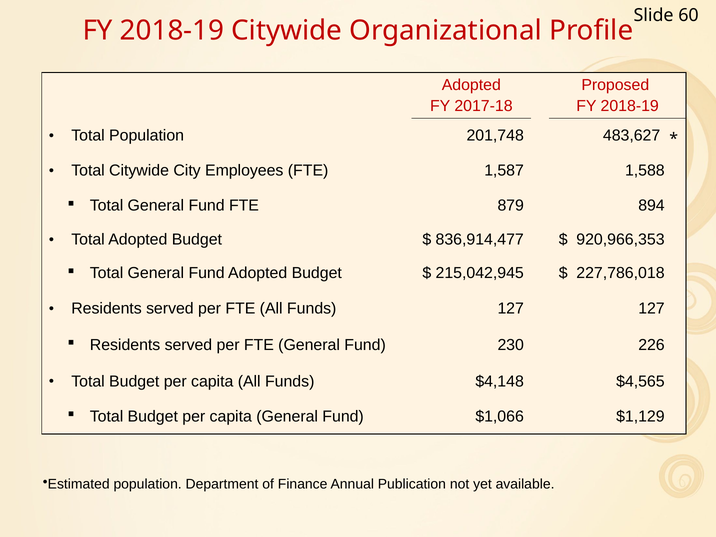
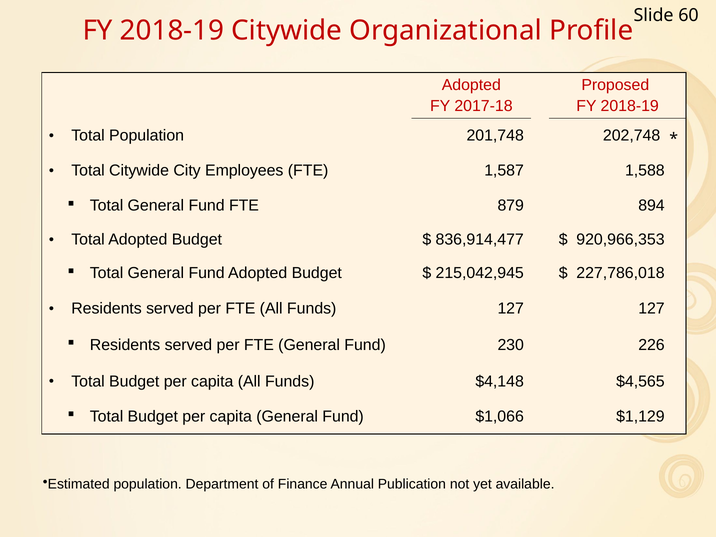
483,627: 483,627 -> 202,748 (632, 136)
